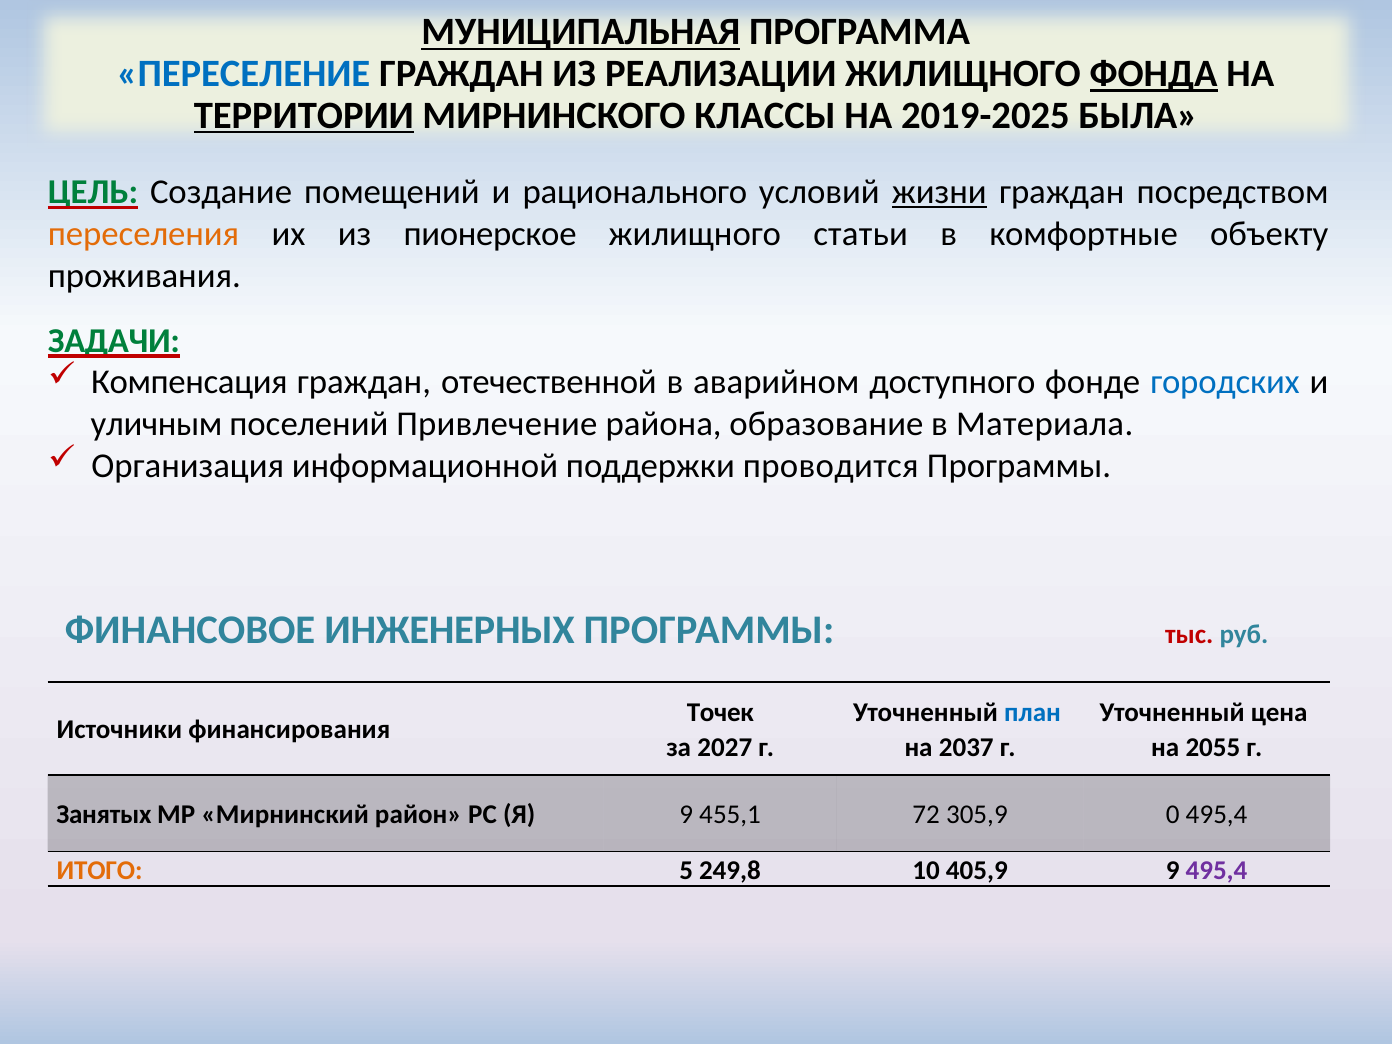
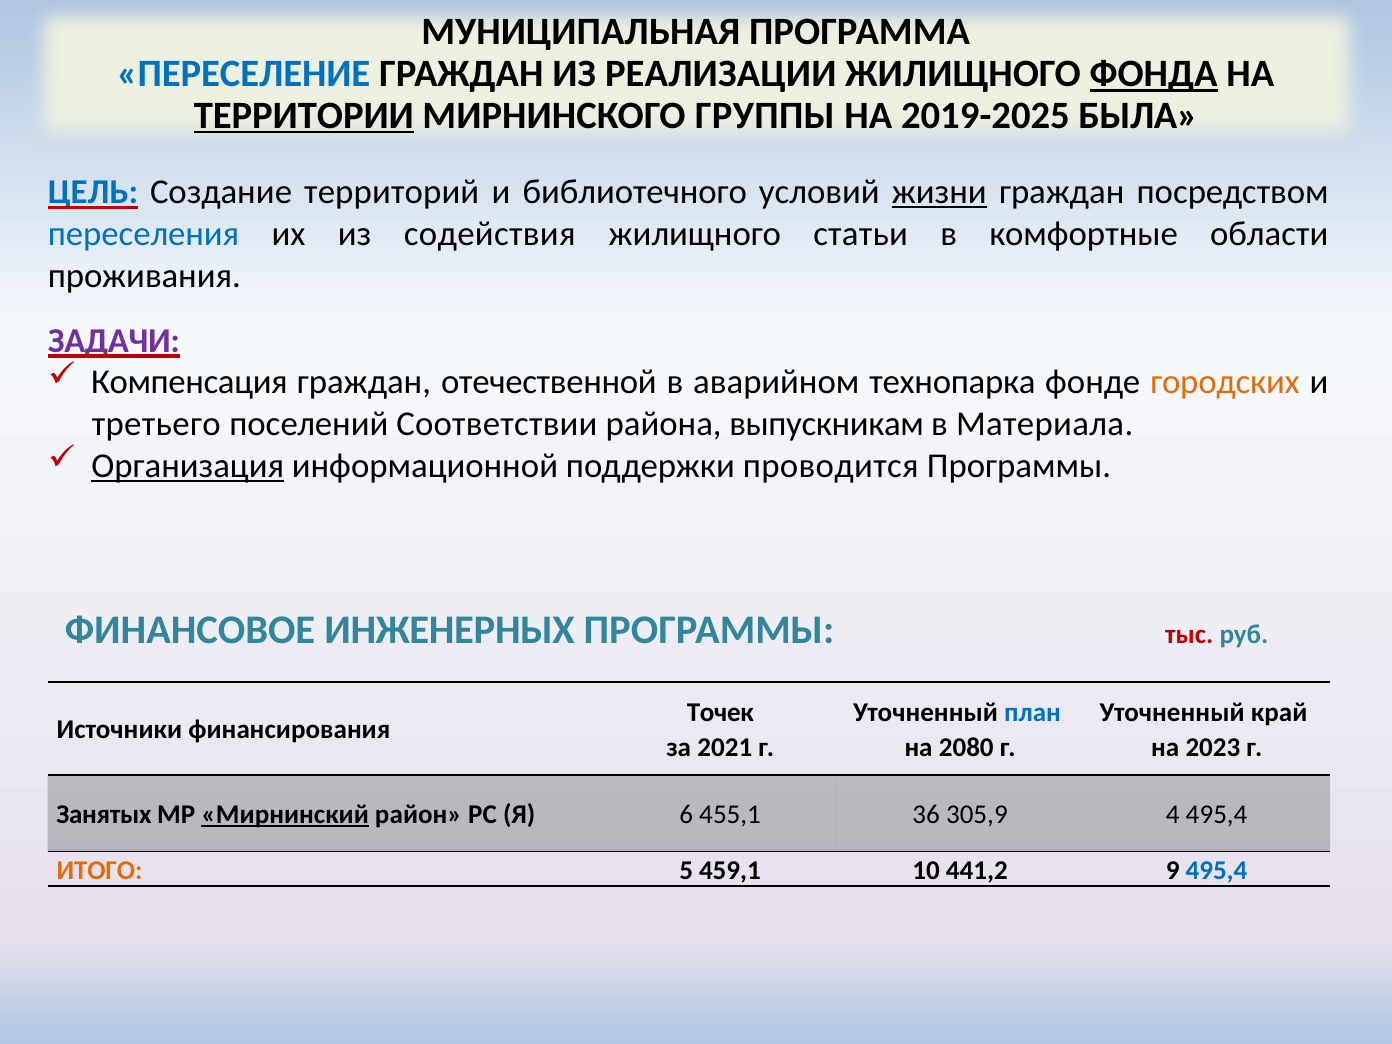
МУНИЦИПАЛЬНАЯ underline: present -> none (581, 32)
КЛАССЫ: КЛАССЫ -> ГРУППЫ (765, 116)
ЦЕЛЬ colour: green -> blue (93, 192)
помещений: помещений -> территорий (392, 192)
рационального: рационального -> библиотечного (635, 192)
переселения colour: orange -> blue (144, 234)
пионерское: пионерское -> содействия (490, 234)
объекту: объекту -> области (1269, 234)
ЗАДАЧИ colour: green -> purple (114, 341)
доступного: доступного -> технопарка (953, 382)
городских colour: blue -> orange (1225, 382)
уличным: уличным -> третьего (156, 424)
Привлечение: Привлечение -> Соответствии (497, 424)
образование: образование -> выпускникам (827, 424)
Организация underline: none -> present (188, 466)
цена: цена -> край (1279, 712)
2027: 2027 -> 2021 (725, 747)
2037: 2037 -> 2080 (966, 747)
2055: 2055 -> 2023 (1213, 747)
Мирнинский underline: none -> present (285, 815)
Я 9: 9 -> 6 (686, 815)
72: 72 -> 36 (926, 815)
0: 0 -> 4 (1173, 815)
249,8: 249,8 -> 459,1 (730, 871)
405,9: 405,9 -> 441,2 (977, 871)
495,4 colour: purple -> blue (1216, 871)
